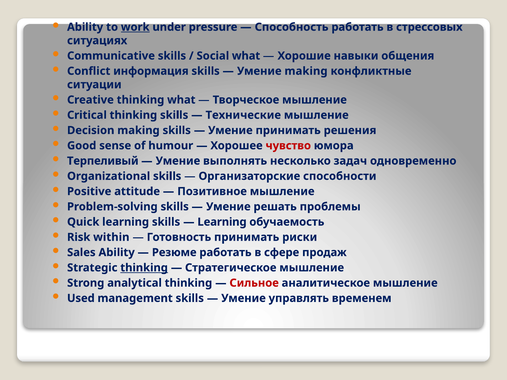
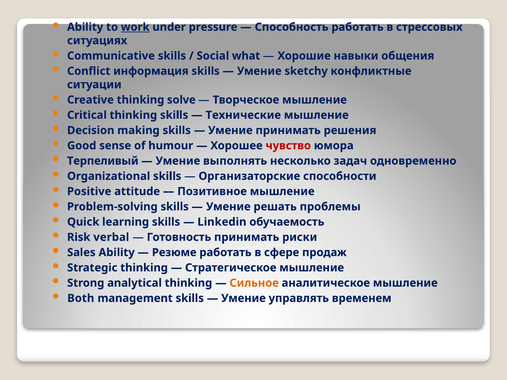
Умение making: making -> sketchy (306, 71)
thinking what: what -> solve (181, 100)
Learning: Learning -> Linkedin (222, 222)
within: within -> verbal (111, 237)
thinking underline: present -> none (144, 268)
Сильное colour: red -> orange (254, 283)
Used: Used -> Both (81, 298)
